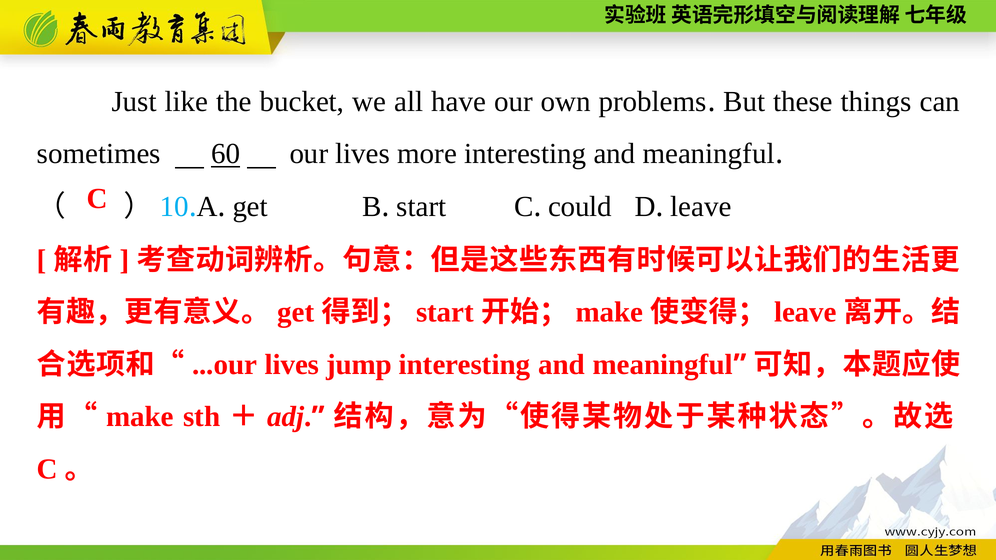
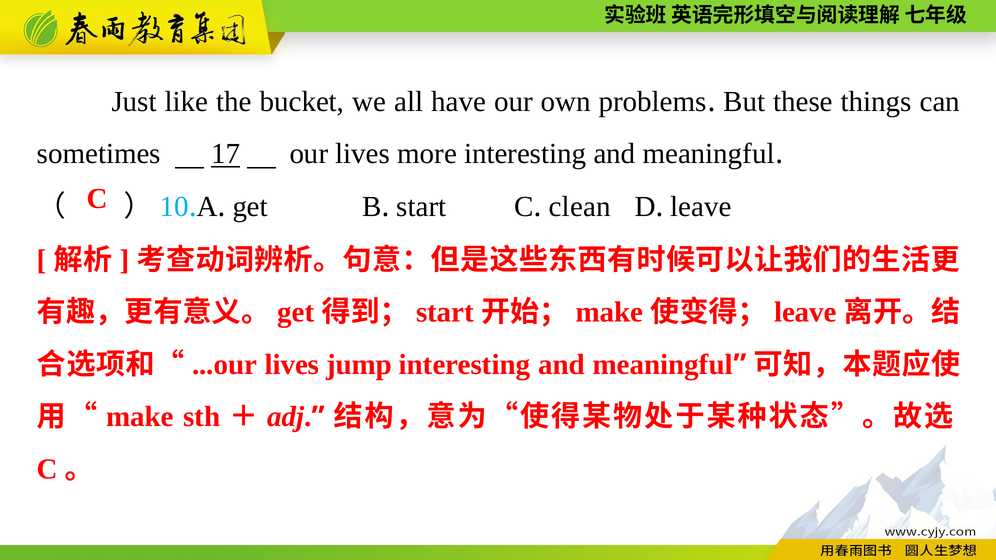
60: 60 -> 17 (226, 154)
could: could -> clean (580, 207)
